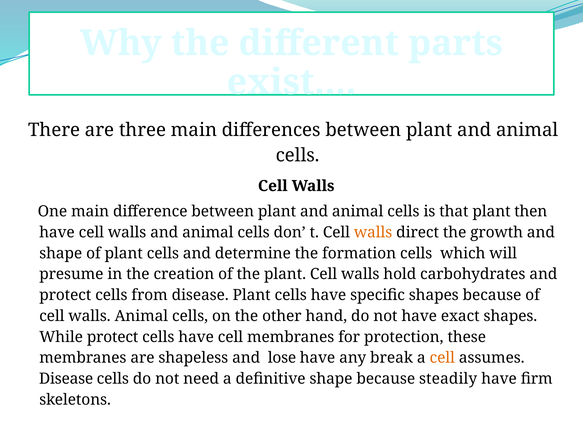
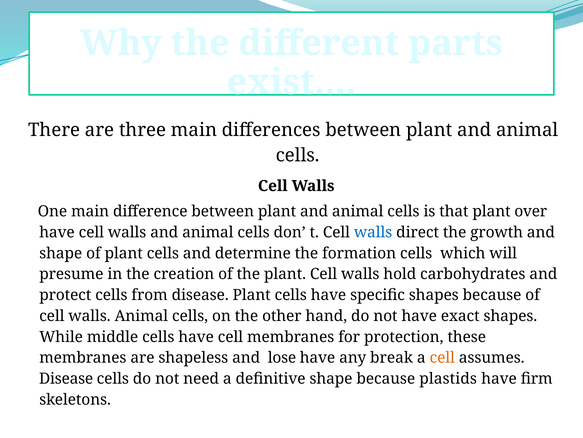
then: then -> over (531, 211)
walls colour: orange -> blue (373, 232)
While protect: protect -> middle (113, 336)
steadily: steadily -> plastids (448, 378)
